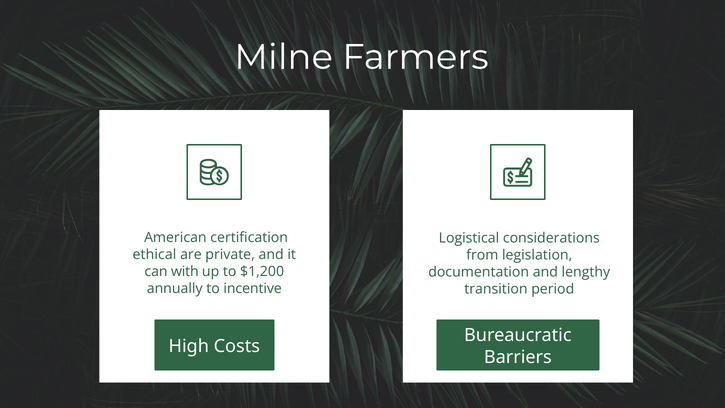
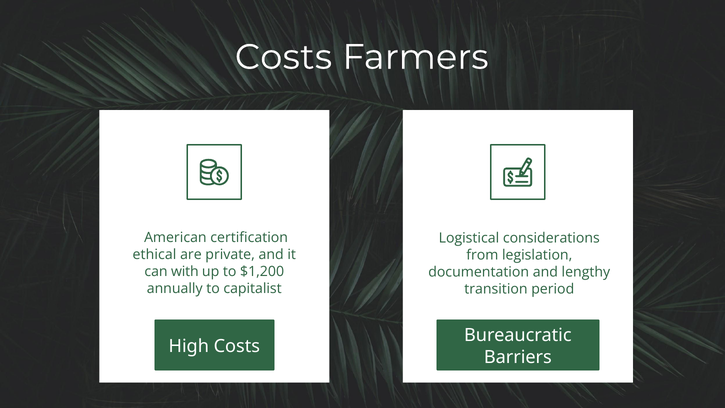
Milne: Milne -> Costs (283, 57)
incentive: incentive -> capitalist (253, 288)
